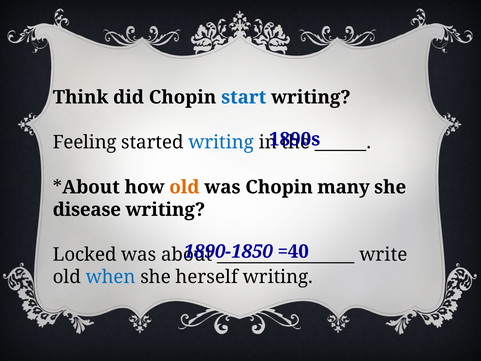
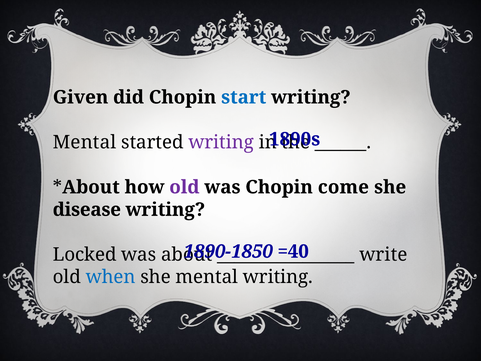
Think: Think -> Given (81, 97)
Feeling: Feeling -> Mental (85, 142)
writing colour: blue -> purple (221, 142)
old colour: orange -> purple (184, 187)
many: many -> come (343, 187)
she herself: herself -> mental (207, 277)
